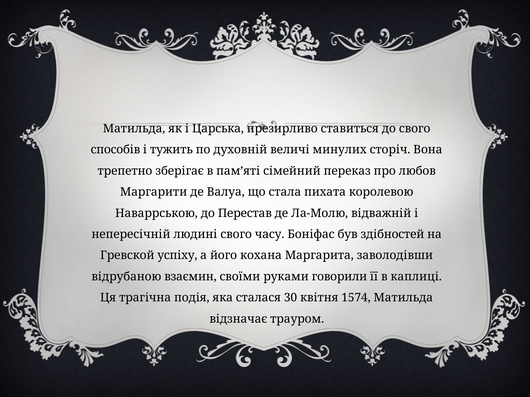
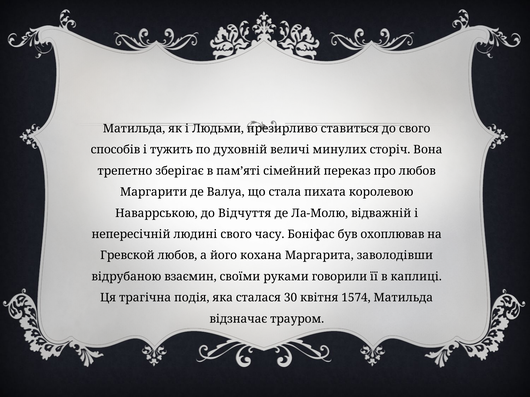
Царська: Царська -> Людьми (218, 129)
Перестав: Перестав -> Відчуття (245, 213)
здібностей: здібностей -> охоплював (392, 235)
Гревской успіху: успіху -> любов (177, 256)
